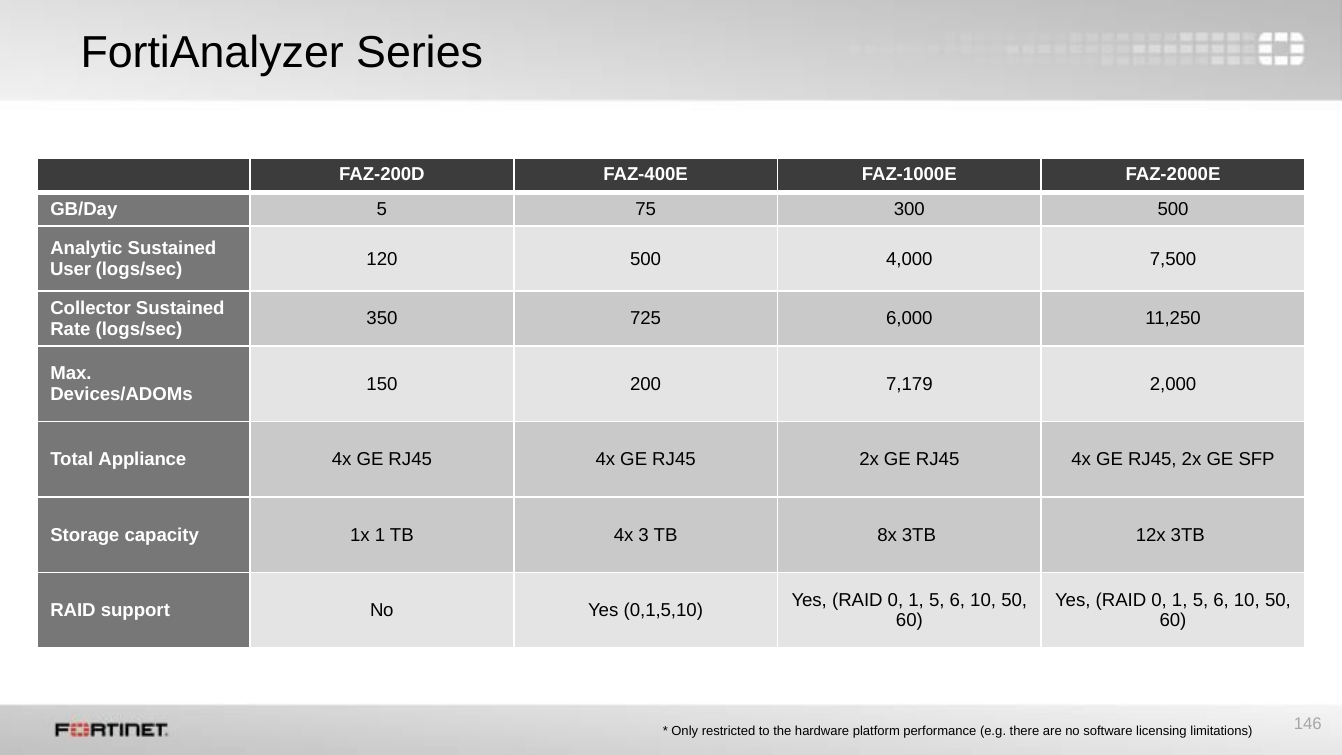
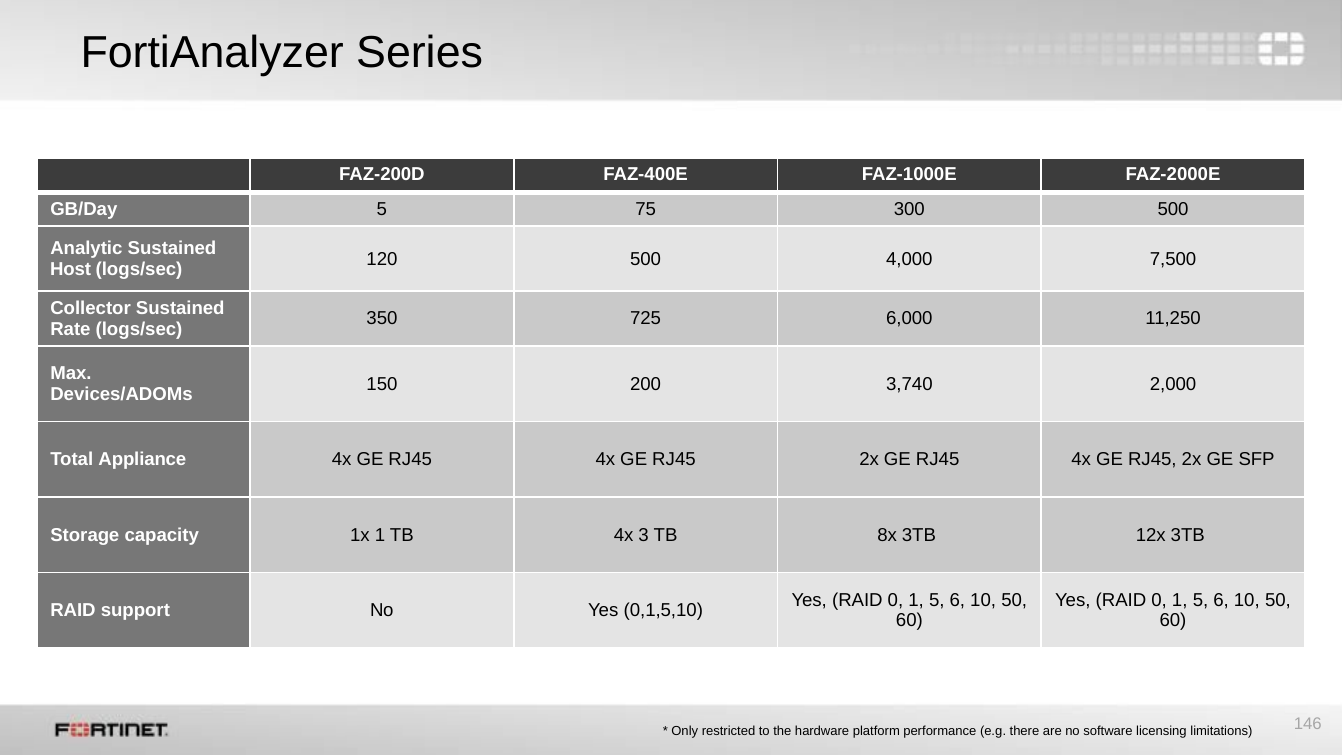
User: User -> Host (71, 269)
7,179: 7,179 -> 3,740 (909, 384)
